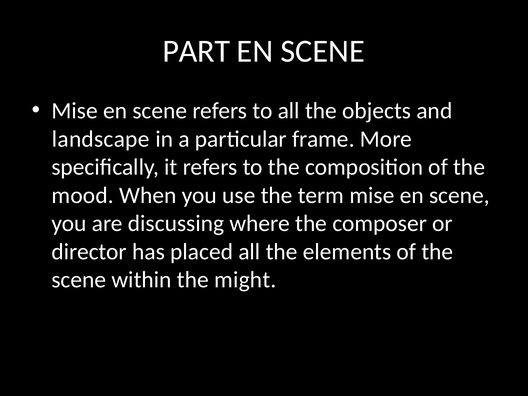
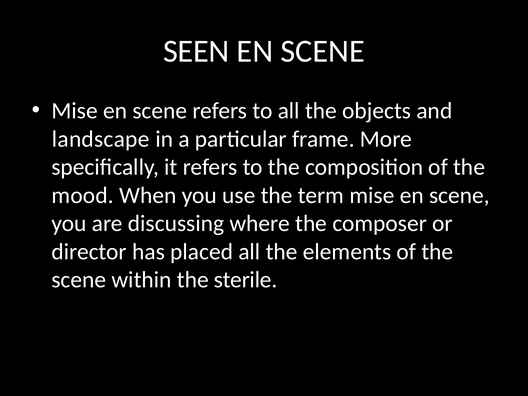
PART: PART -> SEEN (196, 51)
might: might -> sterile (245, 280)
